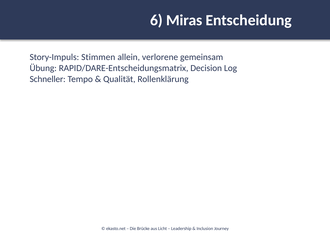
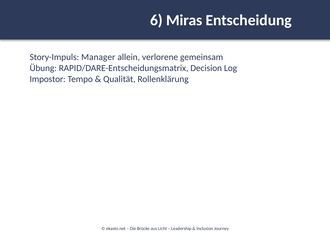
Stimmen: Stimmen -> Manager (98, 57)
Schneller: Schneller -> Impostor (48, 79)
